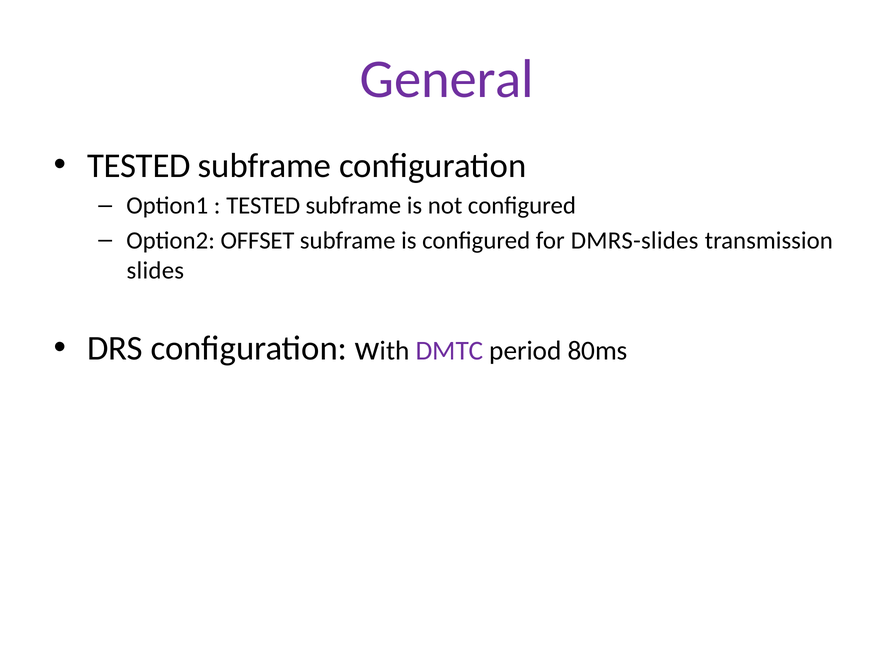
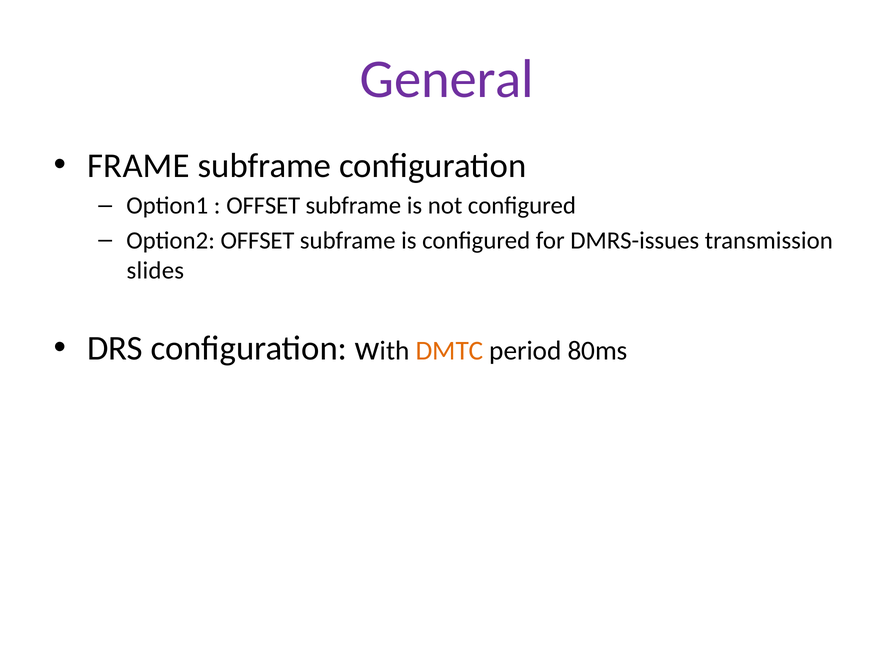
TESTED: TESTED -> FRAME (138, 166)
TESTED: TESTED -> OFFSET (263, 206)
DMRS-slides: DMRS-slides -> DMRS-issues (635, 241)
DMTC colour: purple -> orange (449, 351)
